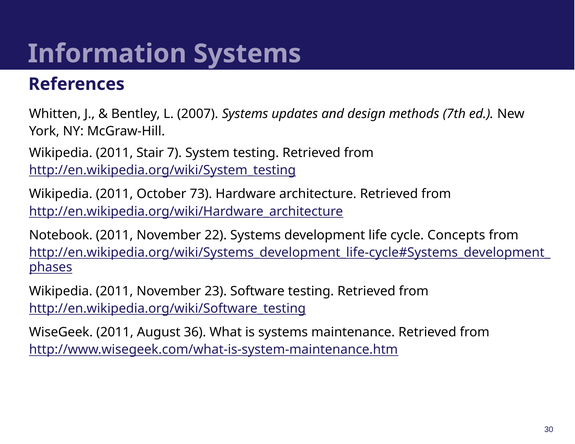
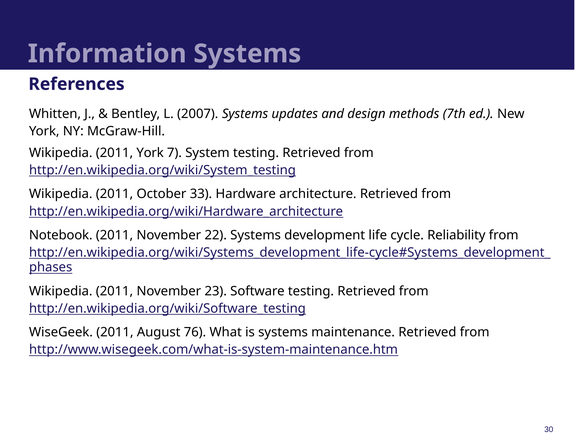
2011 Stair: Stair -> York (150, 153)
73: 73 -> 33 (201, 194)
Concepts: Concepts -> Reliability (456, 235)
36: 36 -> 76 (195, 332)
